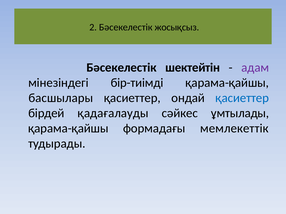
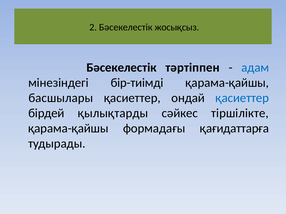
шектейтін: шектейтін -> тәртіппен (193, 68)
адам colour: purple -> blue (255, 68)
қадағалауды: қадағалауды -> қылықтарды (113, 113)
ұмтылады: ұмтылады -> тіршілікте (240, 113)
мемлекеттік: мемлекеттік -> қағидаттарға (234, 129)
